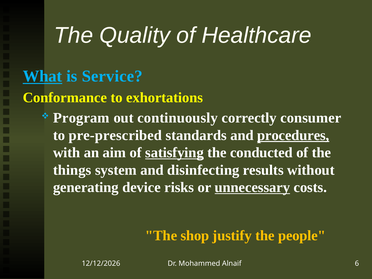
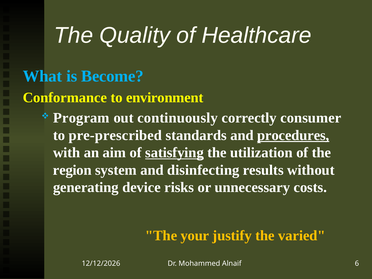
What underline: present -> none (43, 76)
Service: Service -> Become (112, 76)
exhortations: exhortations -> environment (165, 98)
conducted: conducted -> utilization (261, 153)
things: things -> region (72, 170)
unnecessary underline: present -> none (252, 187)
shop: shop -> your (195, 235)
people: people -> varied (302, 235)
